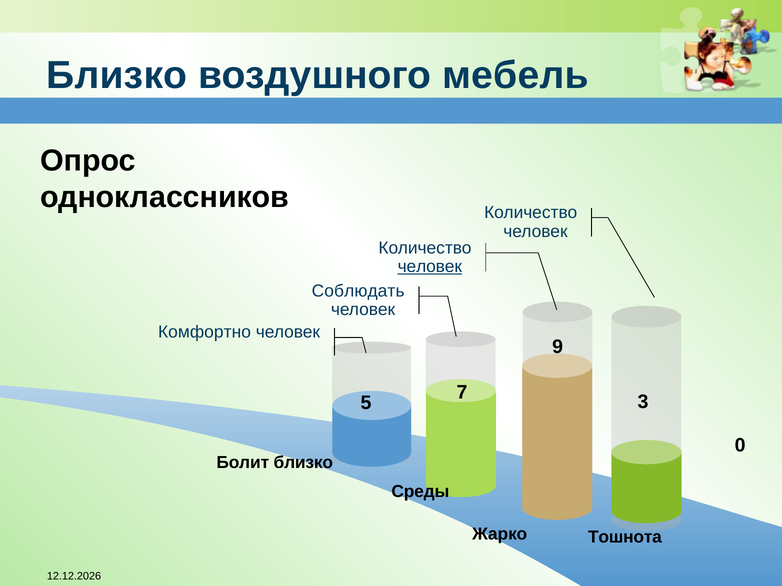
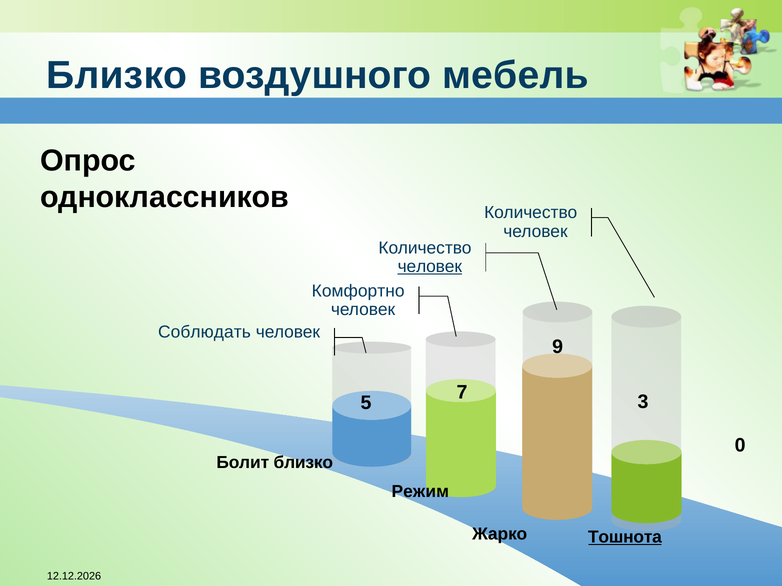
Соблюдать: Соблюдать -> Комфортно (358, 291)
Комфортно: Комфортно -> Соблюдать (204, 332)
Среды: Среды -> Режим (420, 492)
Тошнота underline: none -> present (625, 538)
